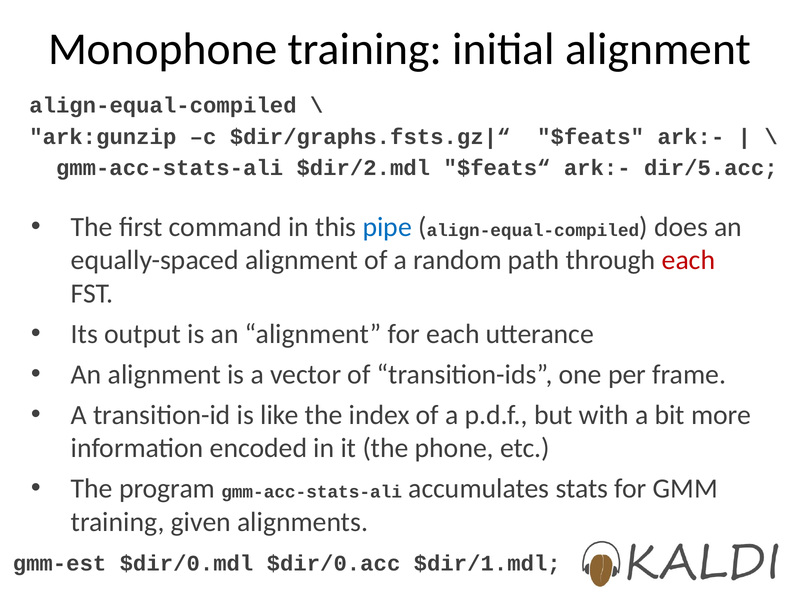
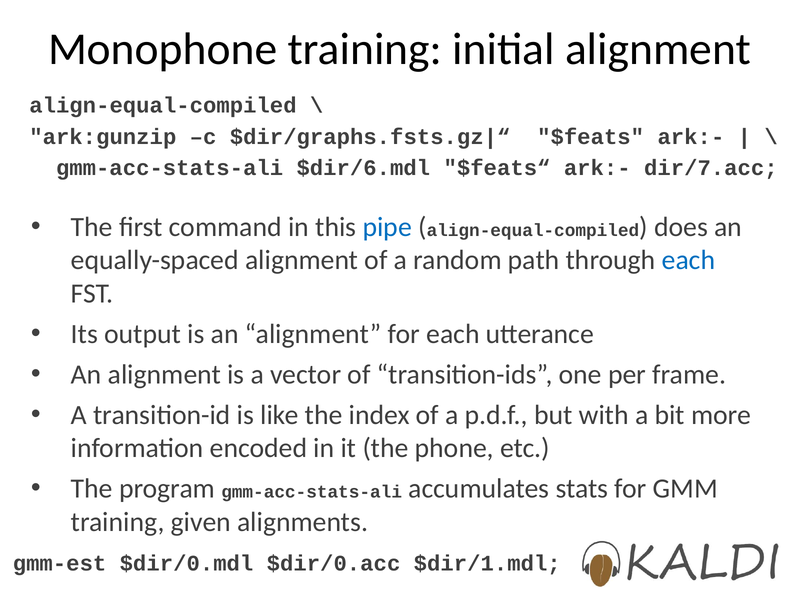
$dir/2.mdl: $dir/2.mdl -> $dir/6.mdl (363, 168)
dir/5.acc: dir/5.acc -> dir/7.acc (711, 168)
each colour: red -> blue (688, 260)
